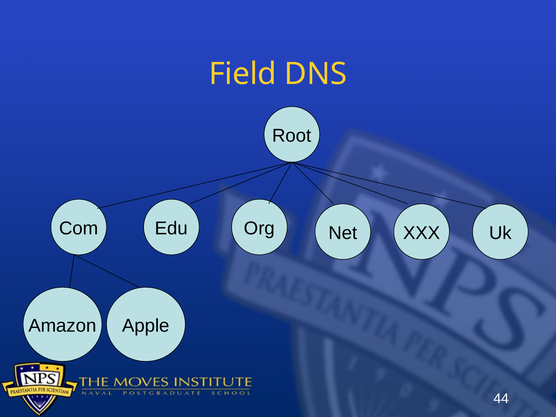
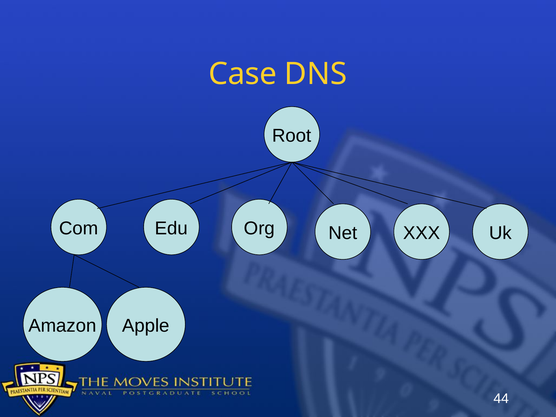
Field: Field -> Case (243, 74)
